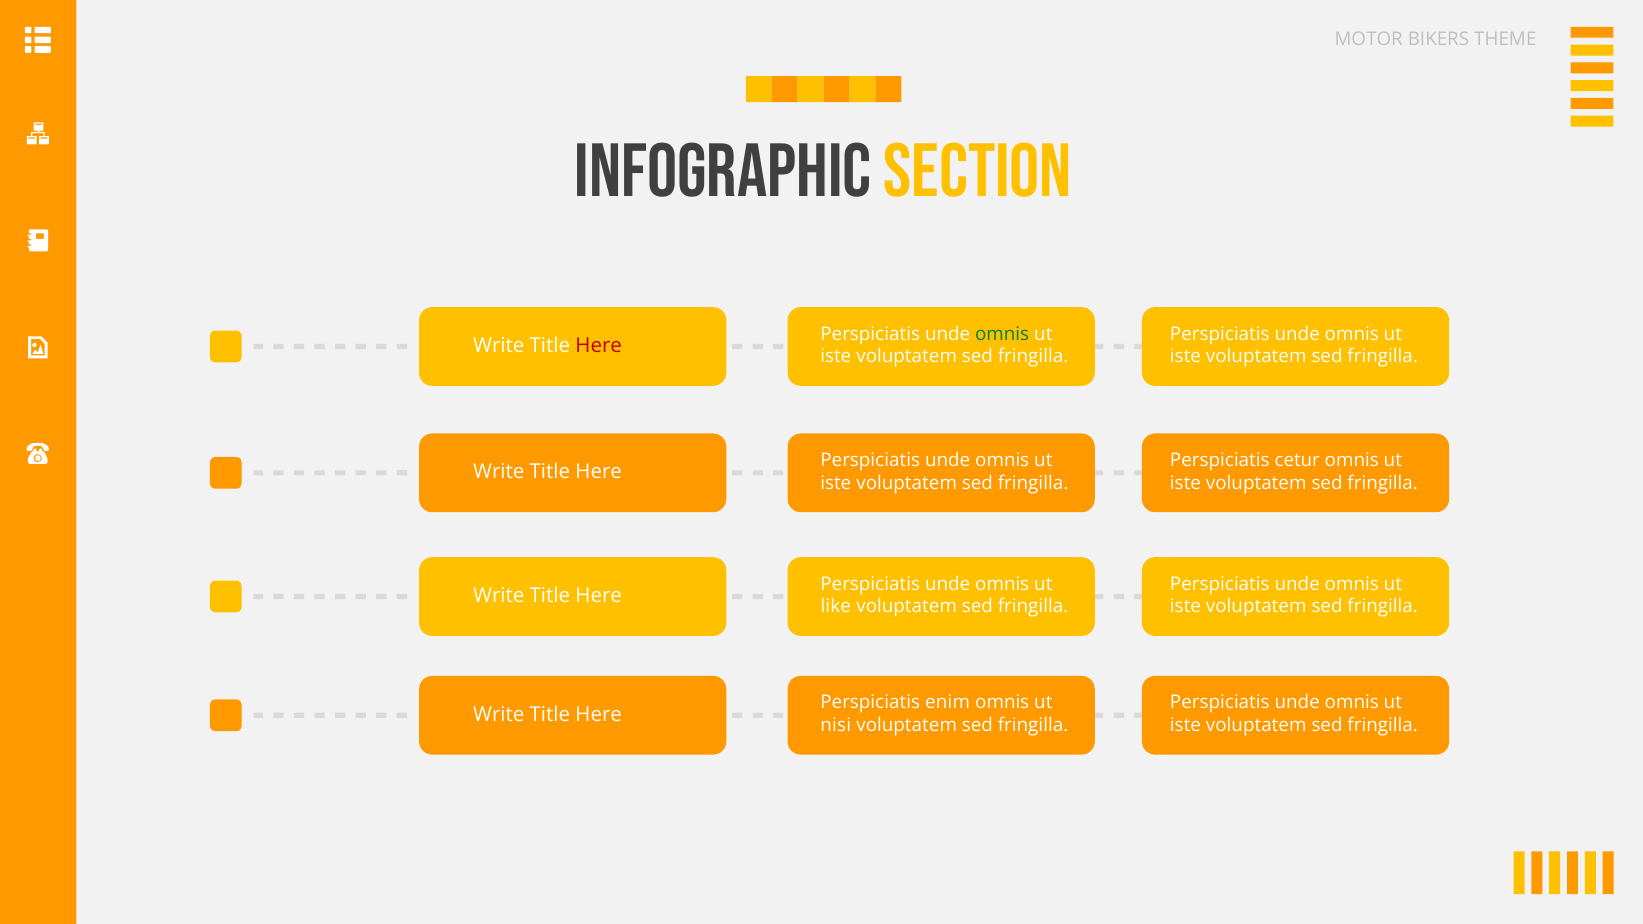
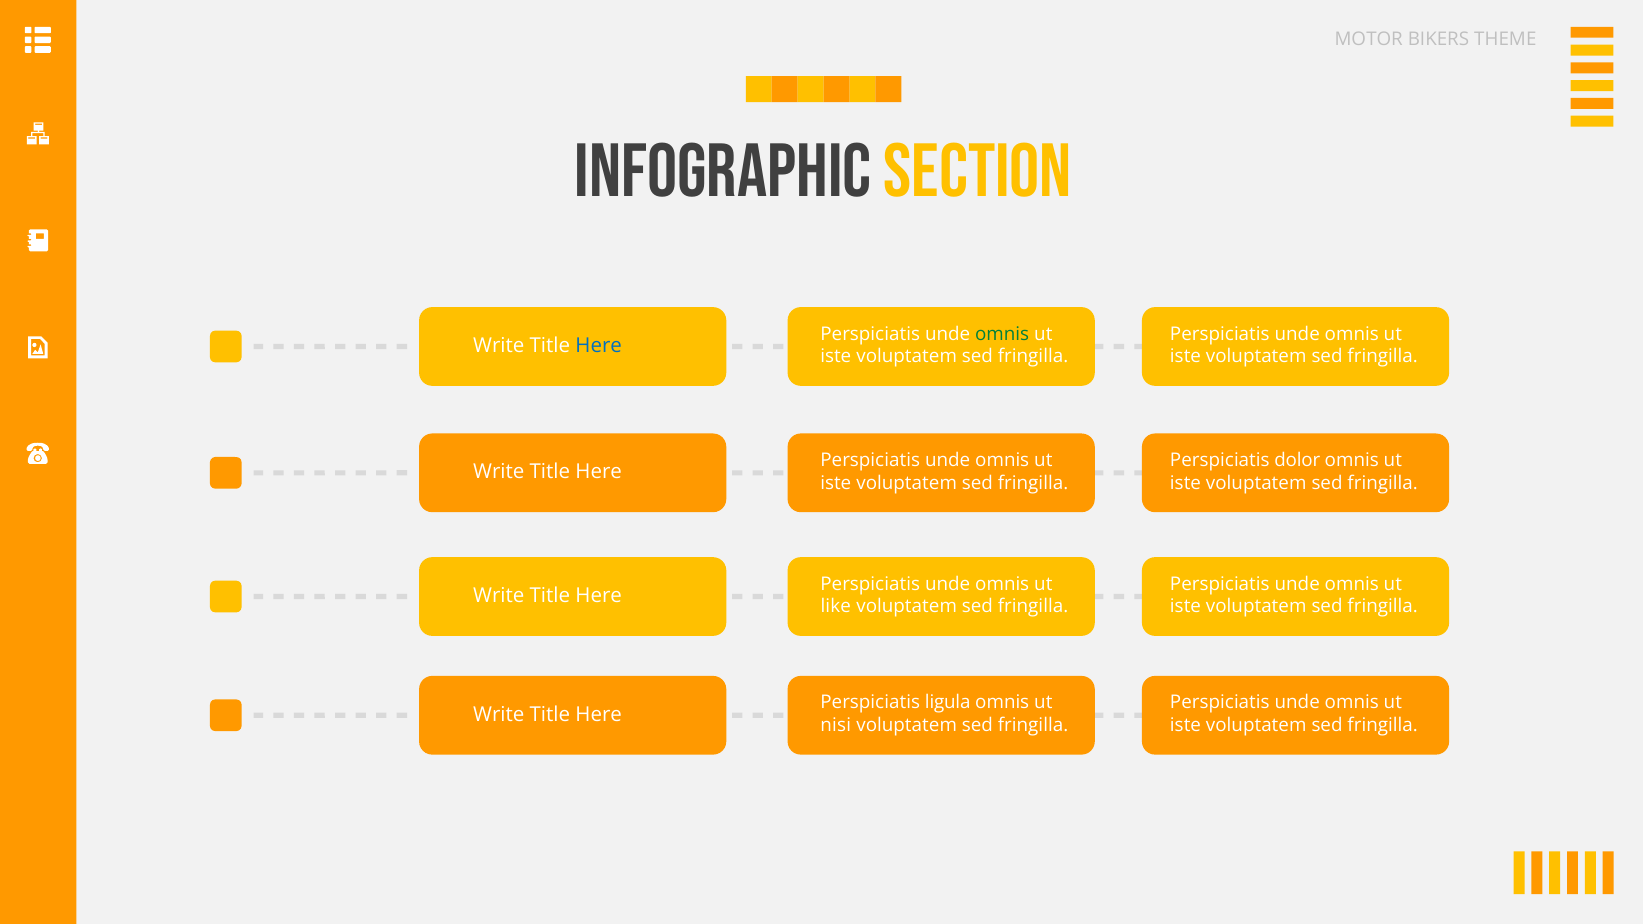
Here colour: red -> blue (599, 346)
cetur: cetur -> dolor (1297, 460)
enim: enim -> ligula (948, 703)
